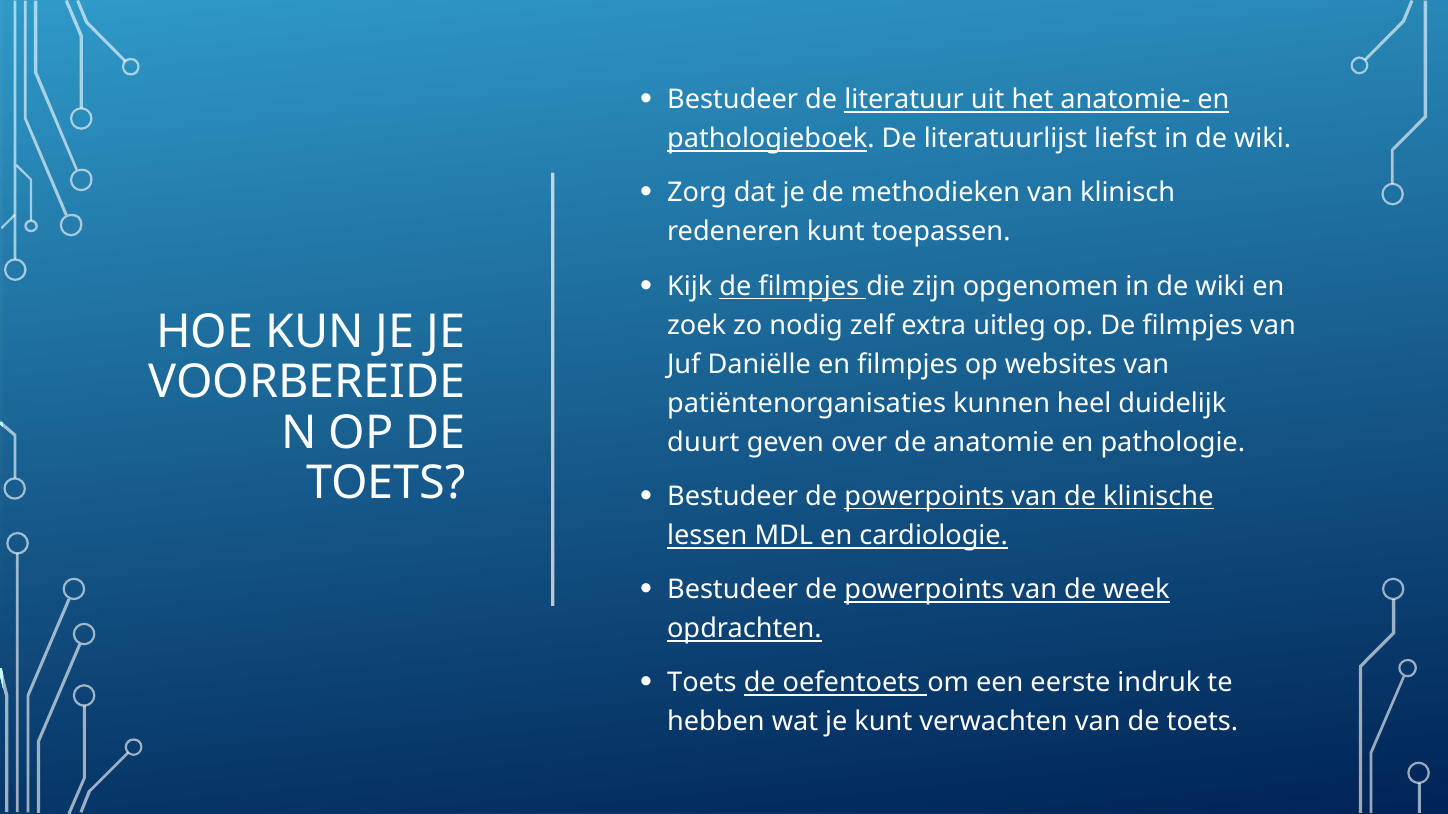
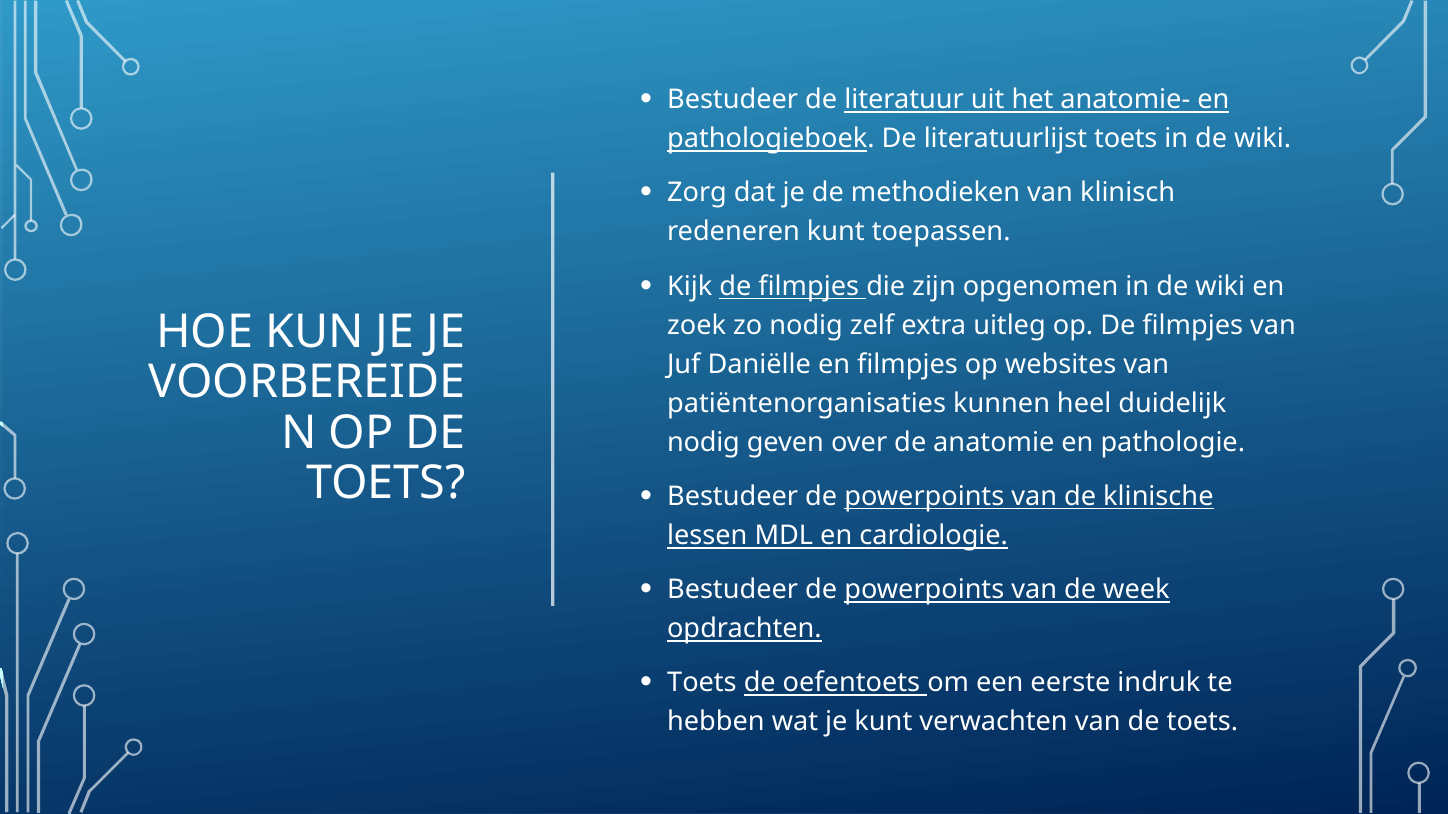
literatuurlijst liefst: liefst -> toets (1126, 139)
duurt: duurt -> nodig (704, 443)
